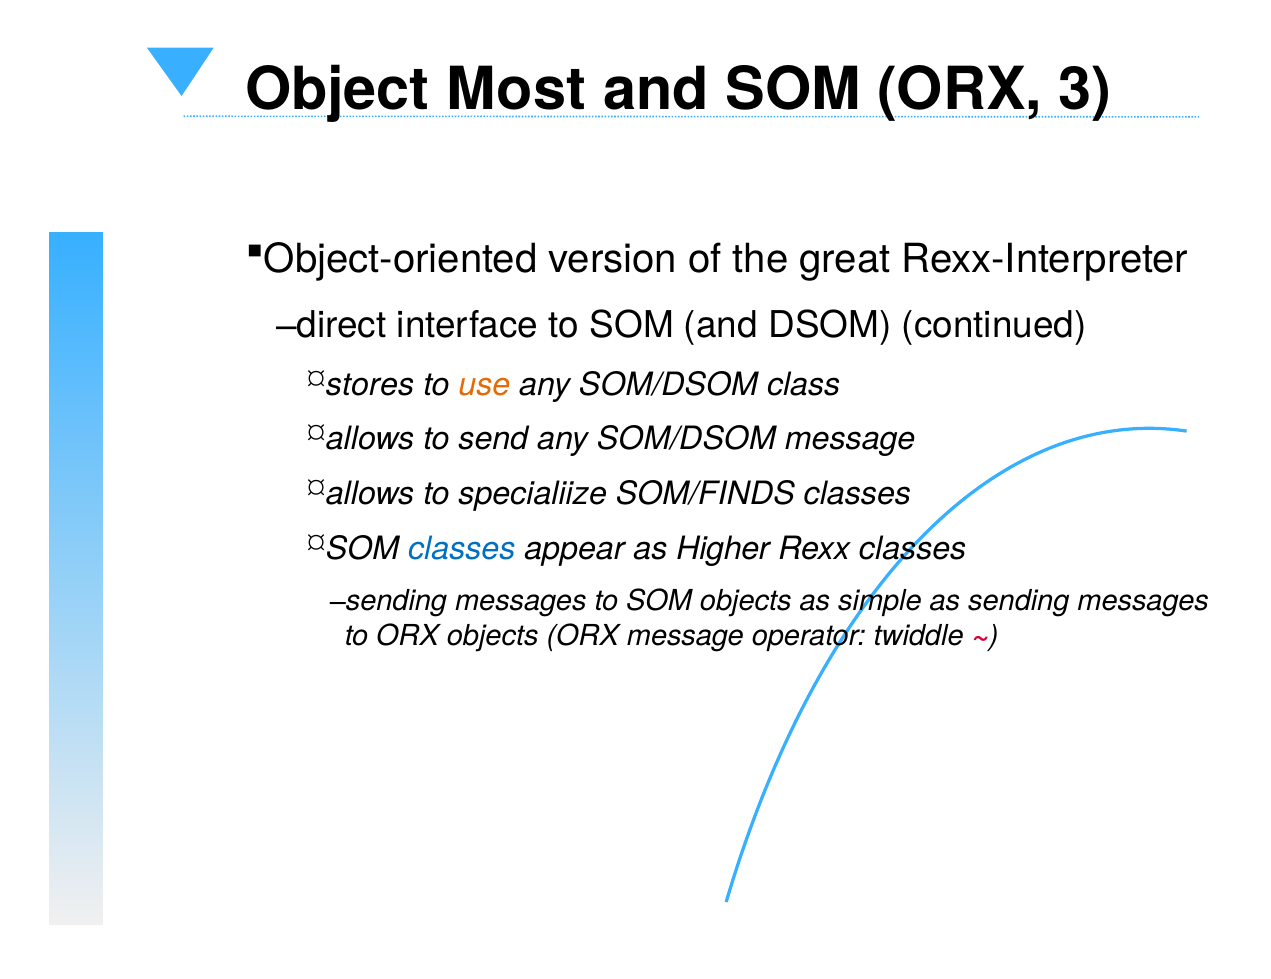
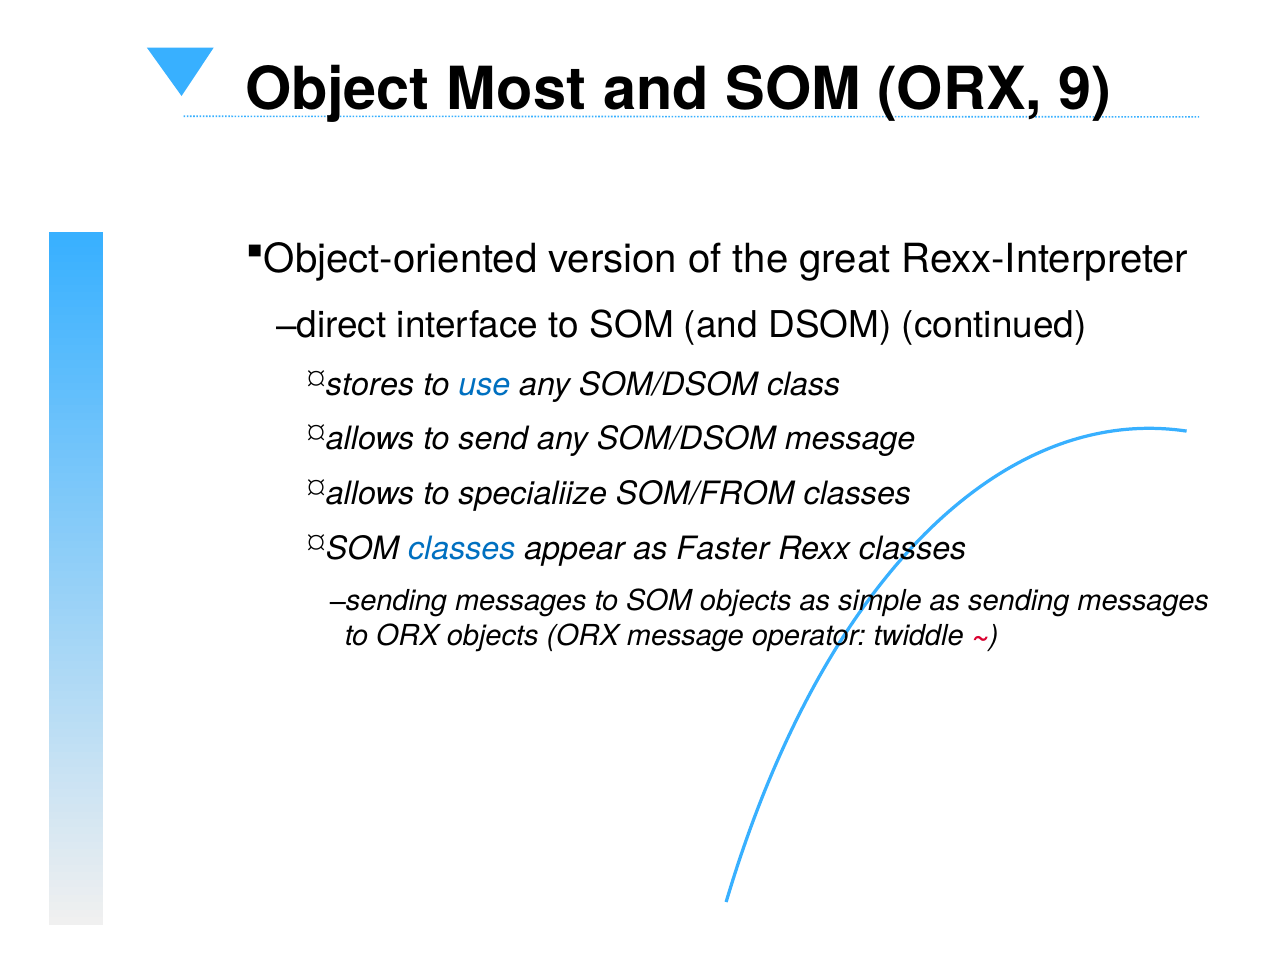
3: 3 -> 9 (1085, 90)
use colour: orange -> blue (484, 385)
SOM/FINDS: SOM/FINDS -> SOM/FROM (705, 494)
Higher: Higher -> Faster (723, 549)
